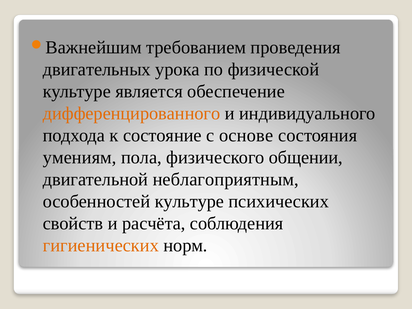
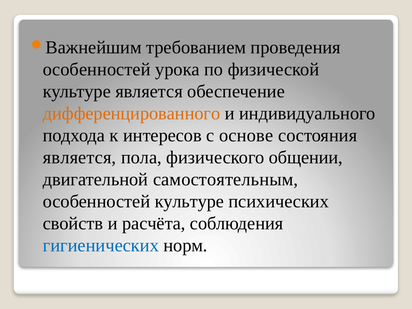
двигательных: двигательных -> особенностей (97, 70)
состояние: состояние -> интересов (162, 136)
умениям: умениям -> является (80, 158)
неблагоприятным: неблагоприятным -> самостоятельным (226, 180)
гигиенических colour: orange -> blue (101, 246)
